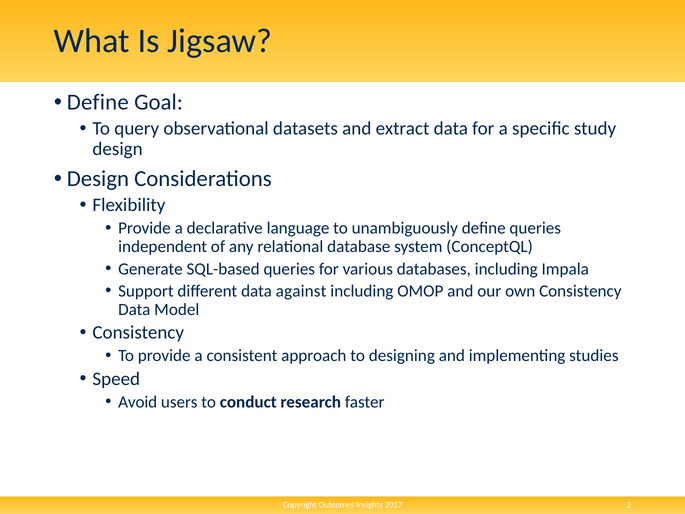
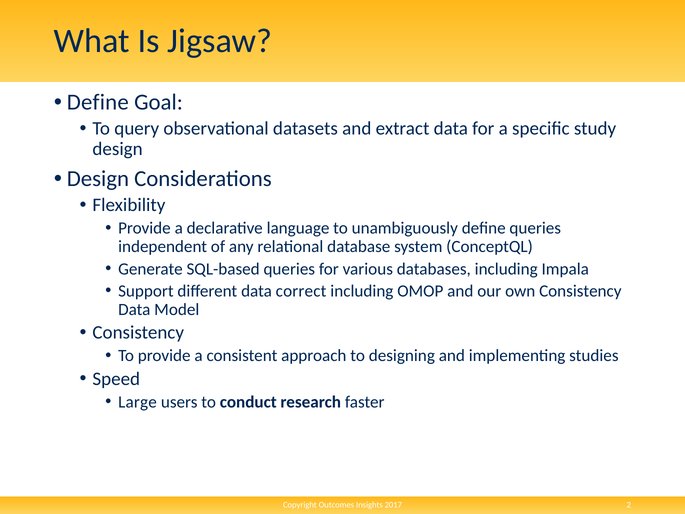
against: against -> correct (301, 291)
Avoid: Avoid -> Large (138, 402)
